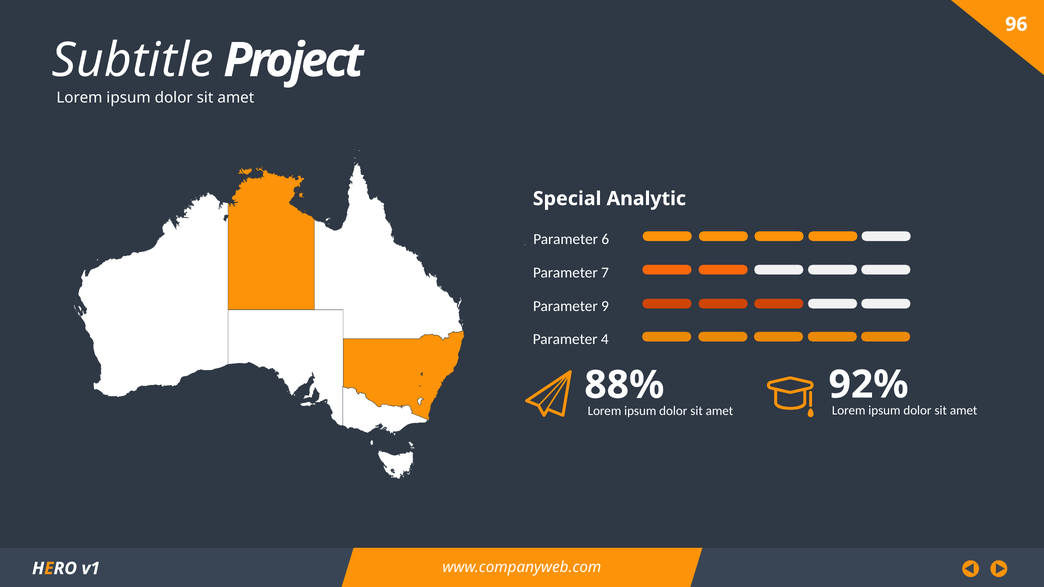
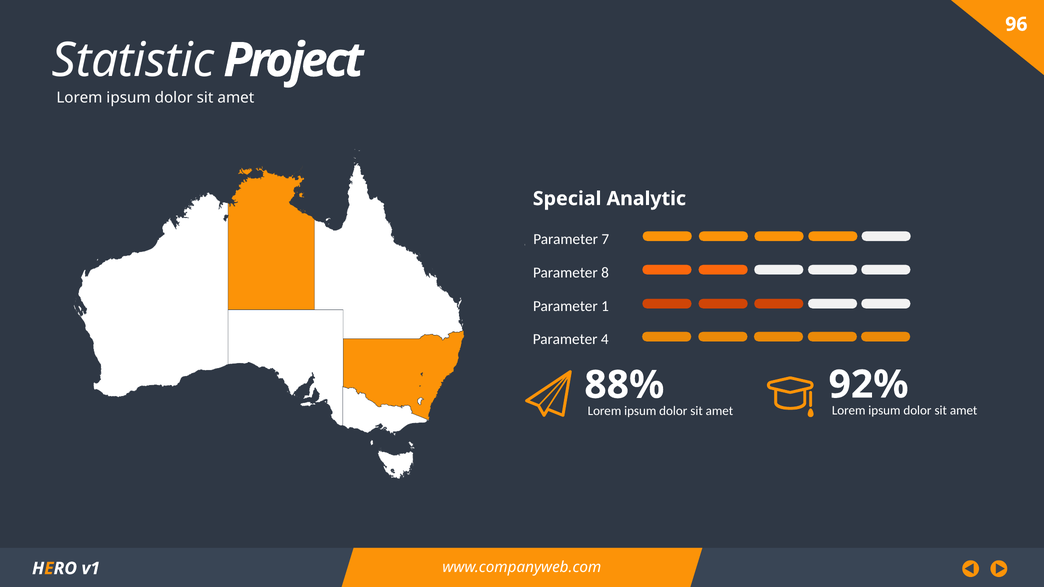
Subtitle: Subtitle -> Statistic (133, 60)
6: 6 -> 7 (605, 239)
7: 7 -> 8 (605, 273)
9: 9 -> 1 (605, 307)
